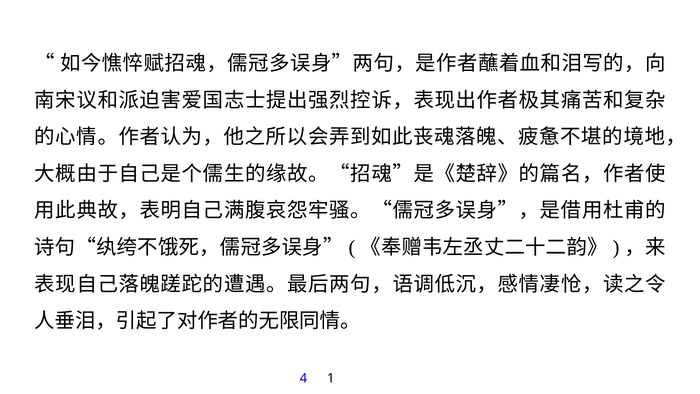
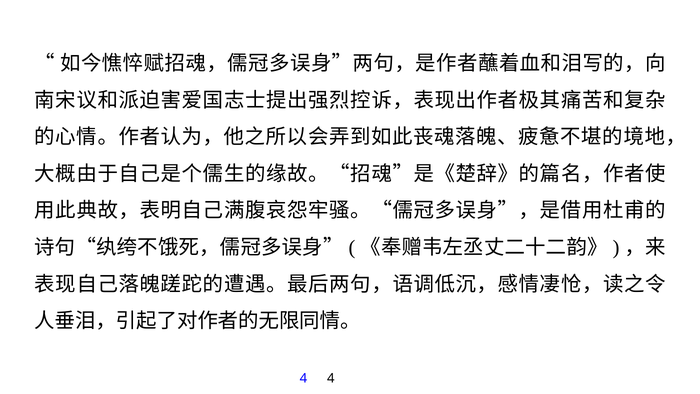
4 1: 1 -> 4 (331, 378)
